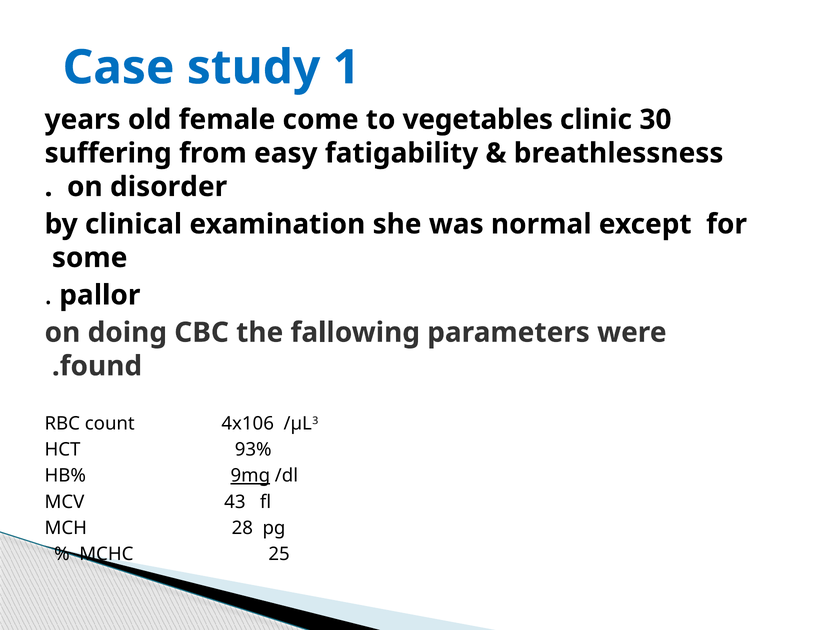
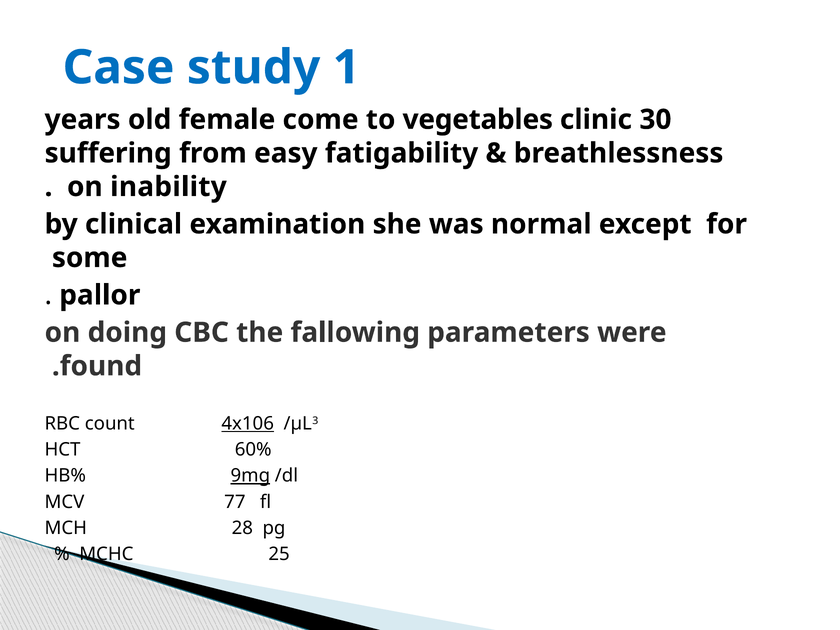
disorder: disorder -> inability (168, 187)
4x106 underline: none -> present (248, 423)
93%: 93% -> 60% (253, 450)
43: 43 -> 77 (235, 502)
